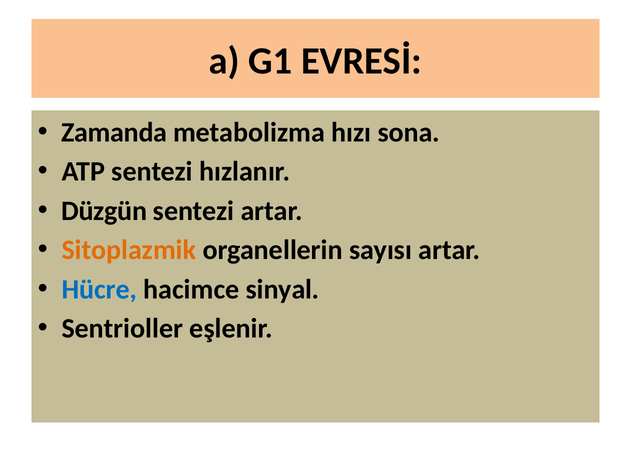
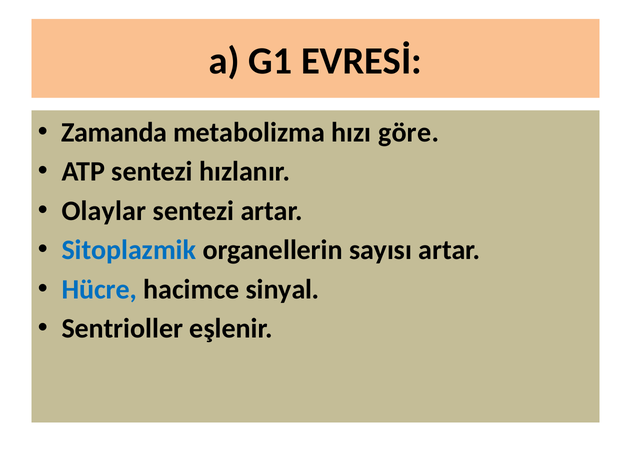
sona: sona -> göre (409, 132)
Düzgün: Düzgün -> Olaylar (104, 211)
Sitoplazmik colour: orange -> blue (129, 250)
